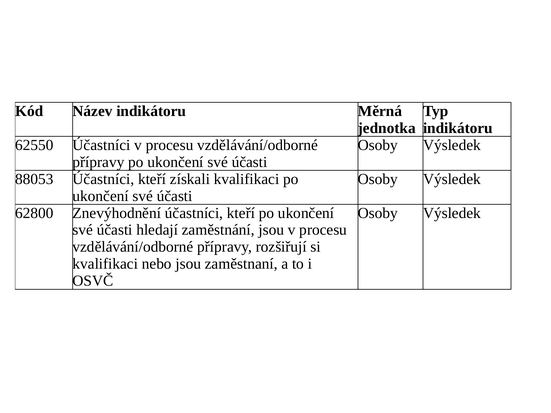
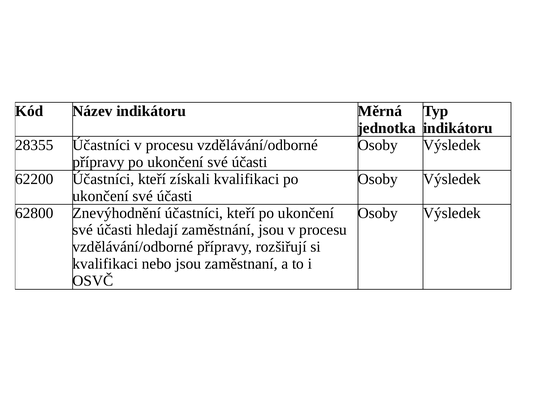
62550: 62550 -> 28355 (34, 145)
88053: 88053 -> 62200 (34, 179)
